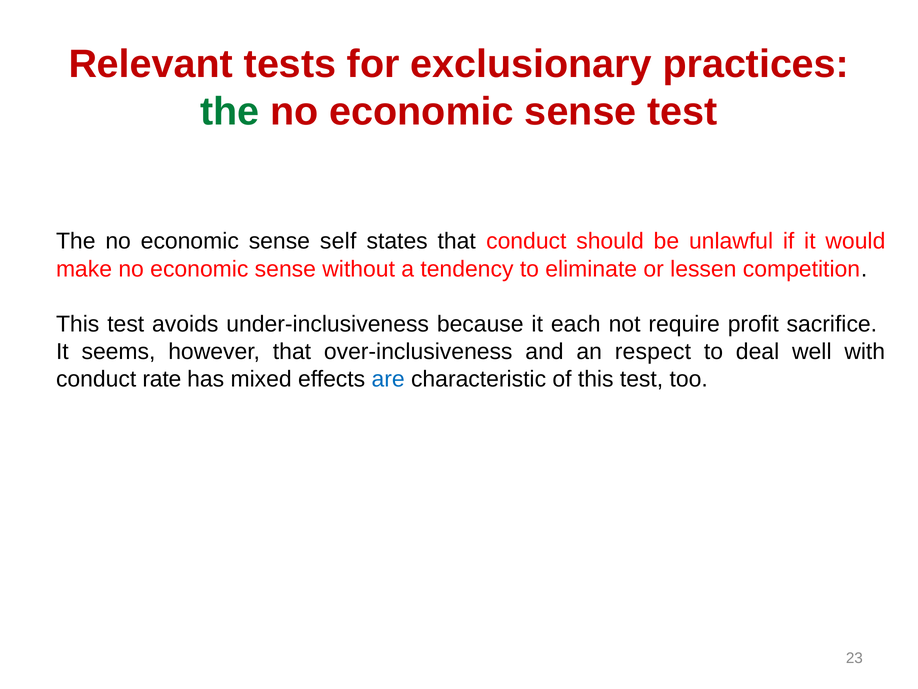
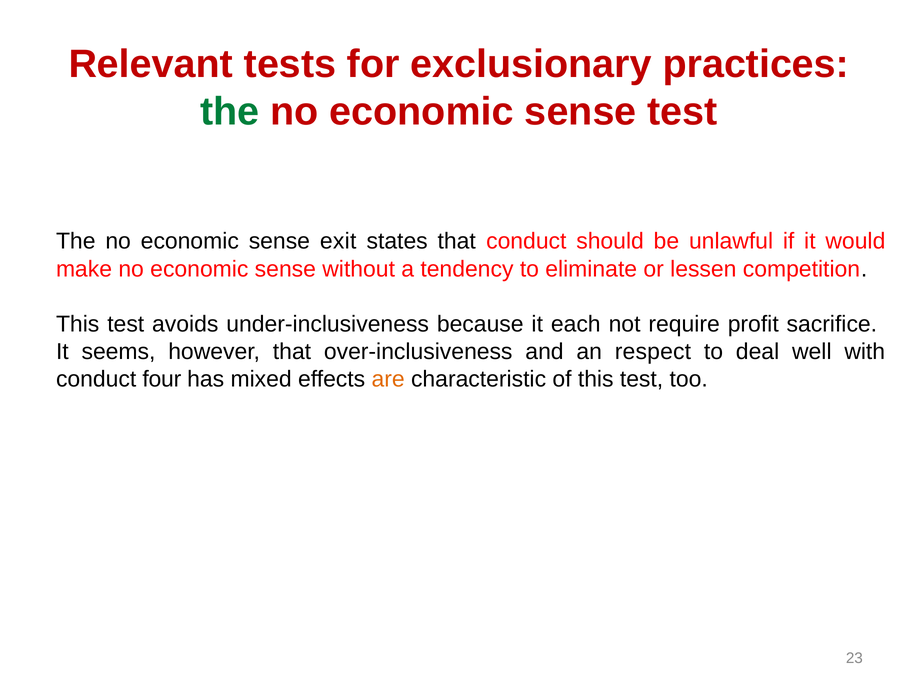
self: self -> exit (338, 241)
rate: rate -> four (162, 379)
are colour: blue -> orange (388, 379)
